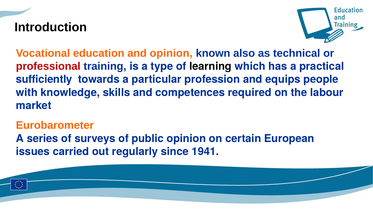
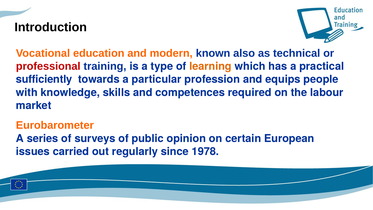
and opinion: opinion -> modern (171, 53)
learning colour: black -> orange (210, 66)
1941: 1941 -> 1978 (205, 151)
